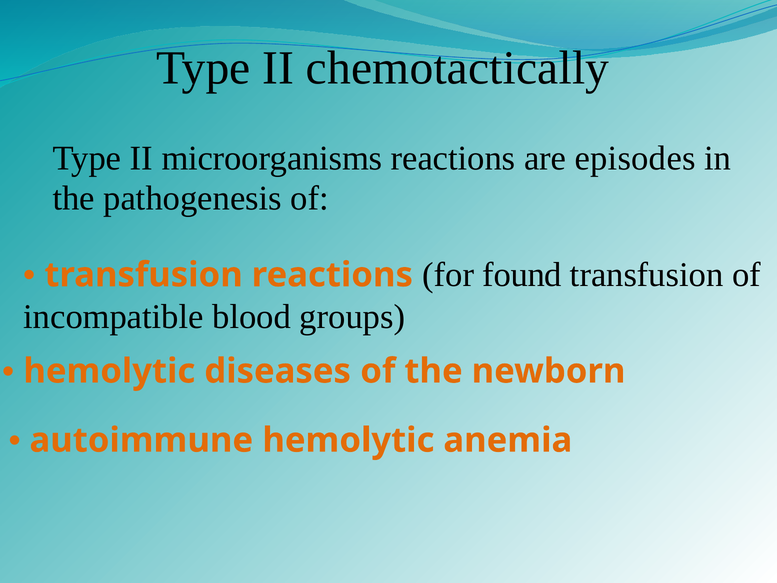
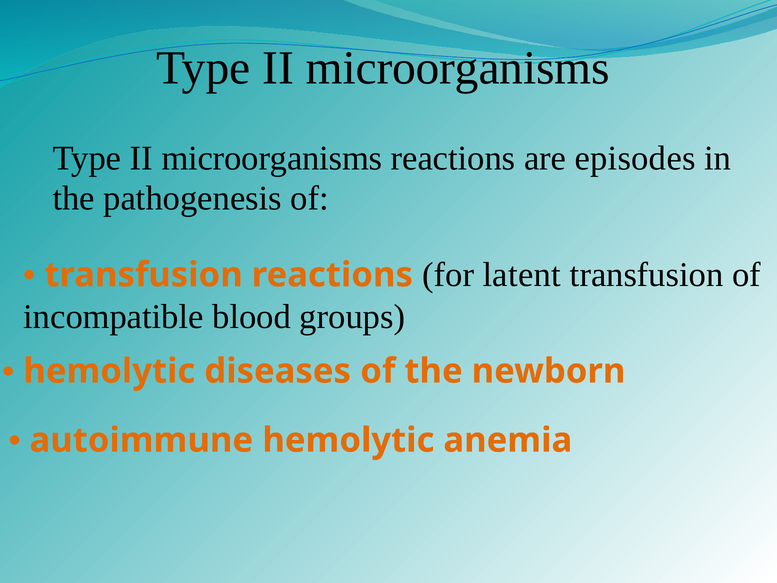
chemotactically: chemotactically -> microorganisms (458, 68)
found: found -> latent (522, 275)
